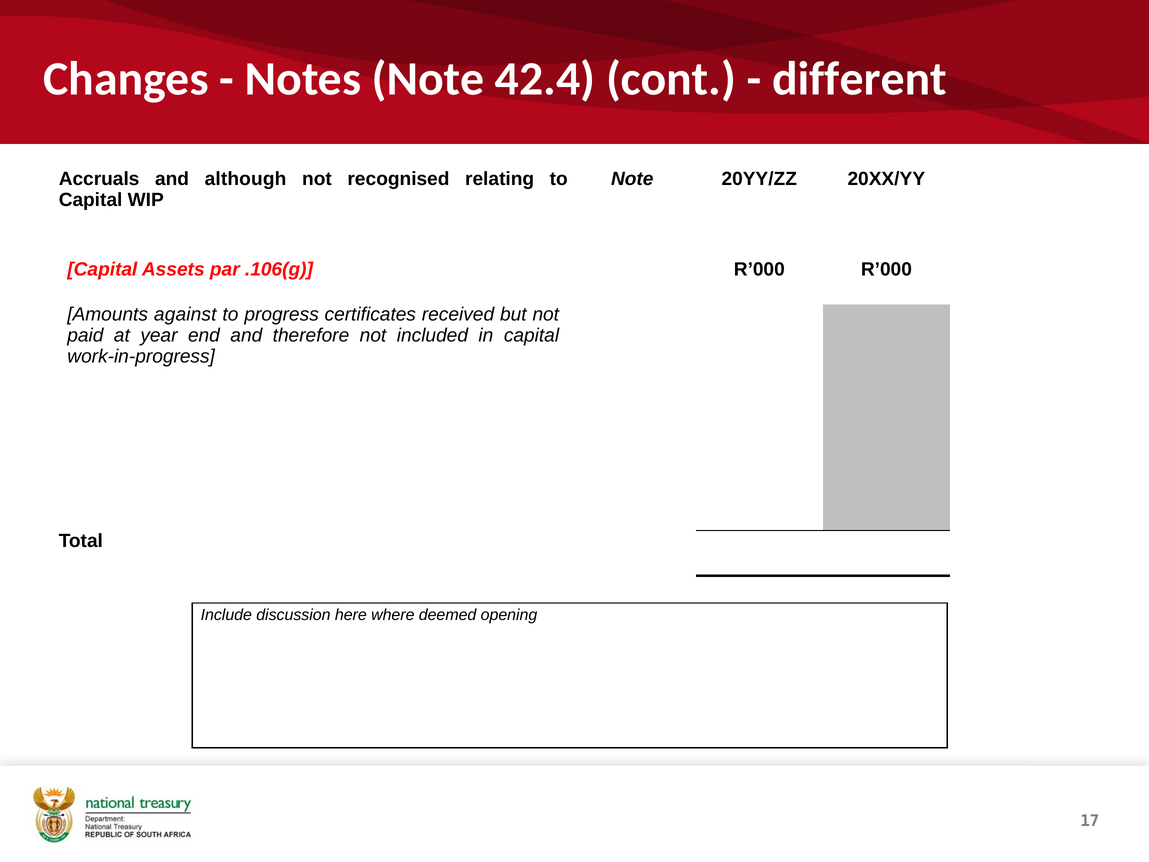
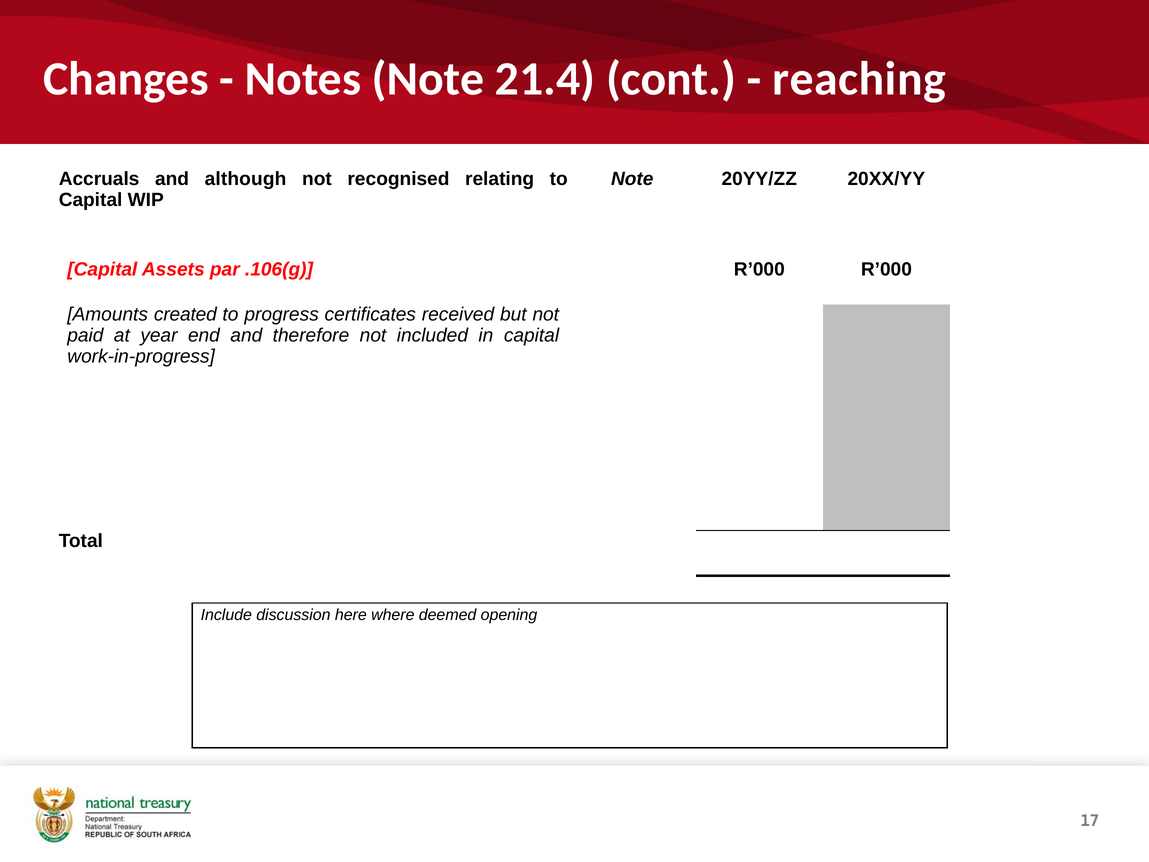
42.4: 42.4 -> 21.4 (545, 79)
different: different -> reaching (859, 79)
against: against -> created (185, 315)
